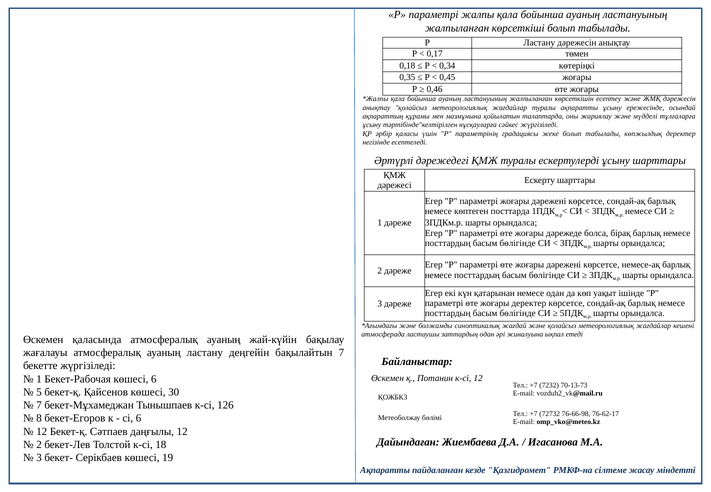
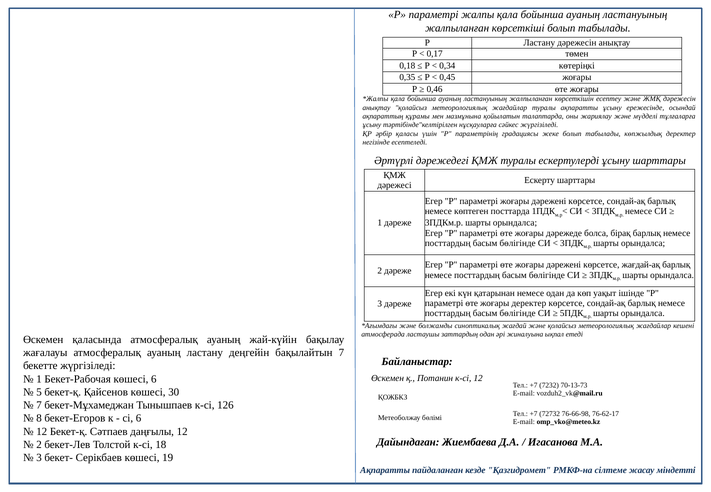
немесе-ақ: немесе-ақ -> жағдай-ақ (641, 265)
